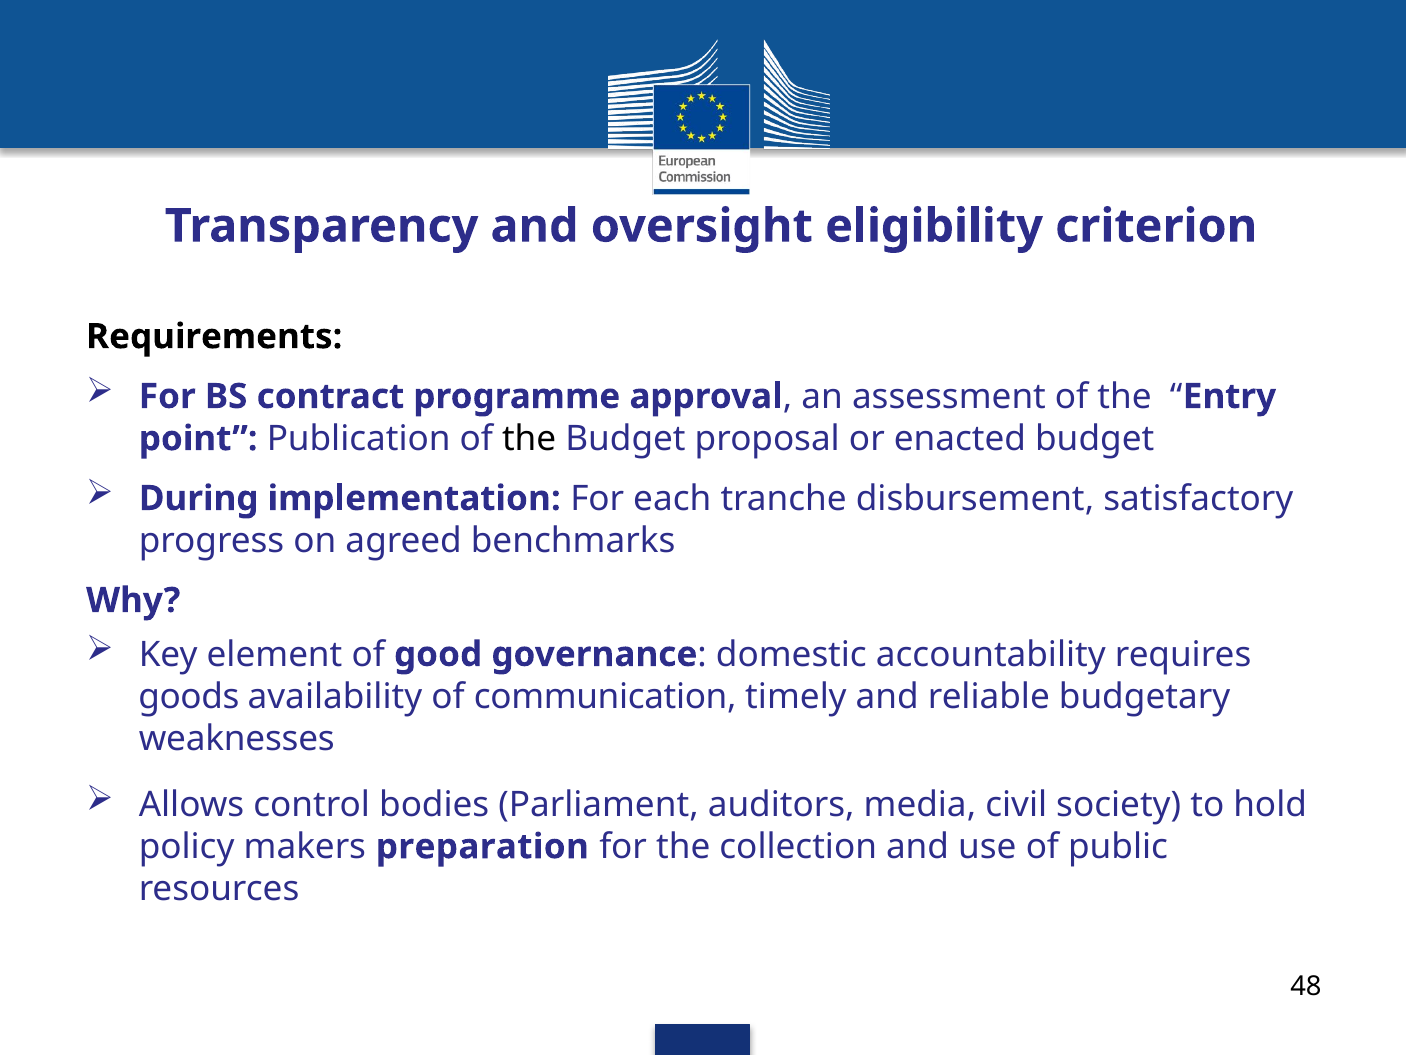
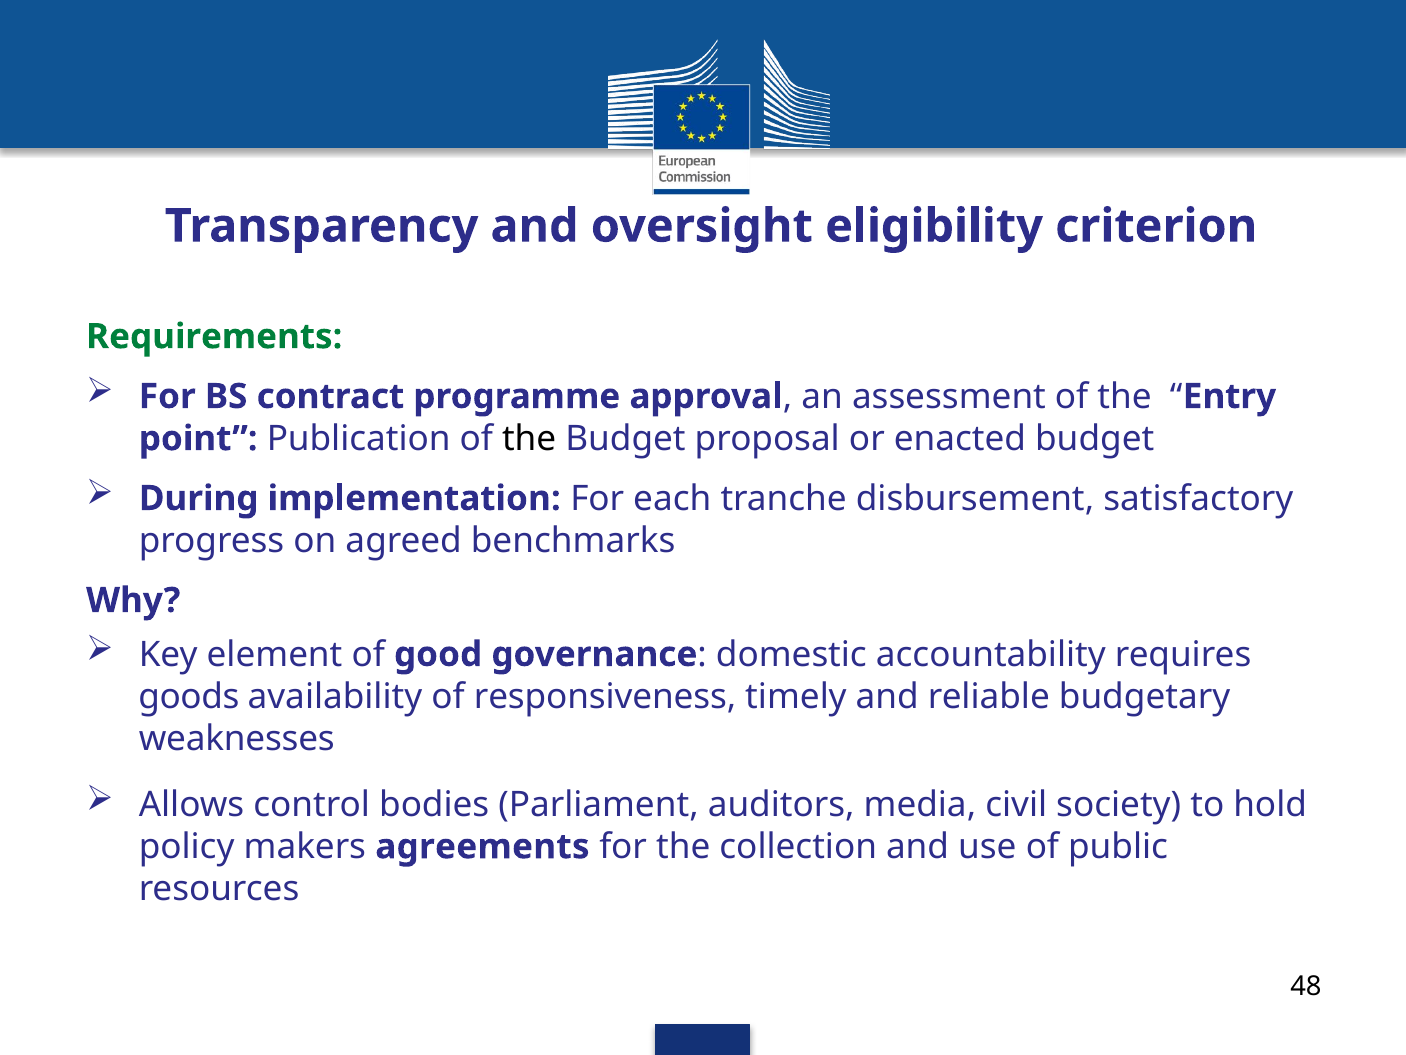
Requirements colour: black -> green (214, 336)
communication: communication -> responsiveness (605, 696)
preparation: preparation -> agreements (482, 846)
